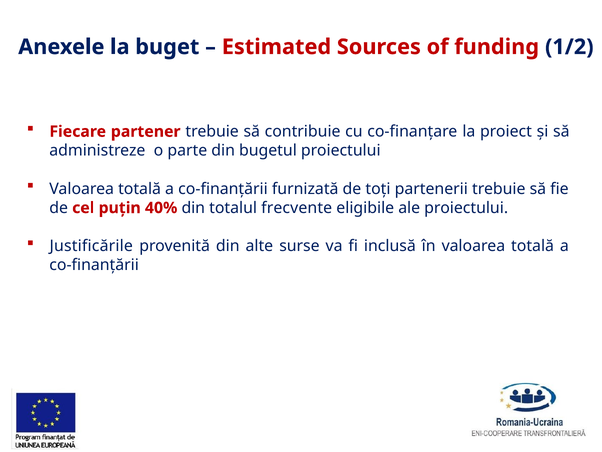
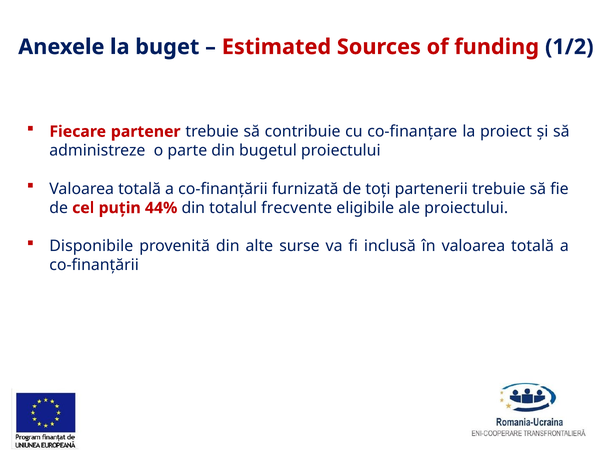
40%: 40% -> 44% (161, 208)
Justificările: Justificările -> Disponibile (91, 246)
